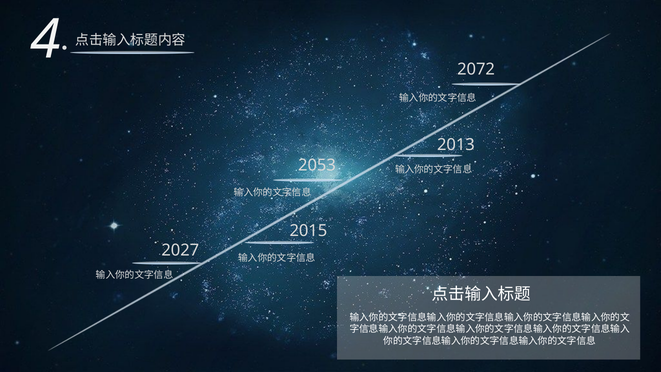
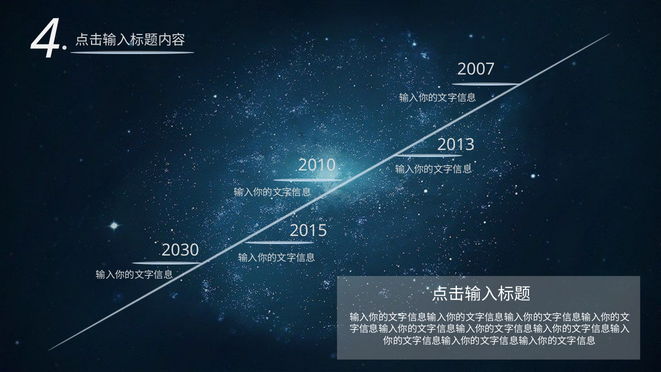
2072: 2072 -> 2007 (476, 69)
2053: 2053 -> 2010 (317, 165)
2027: 2027 -> 2030 (180, 250)
